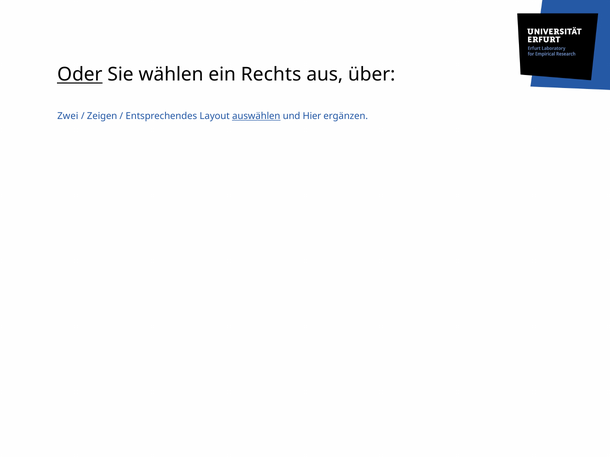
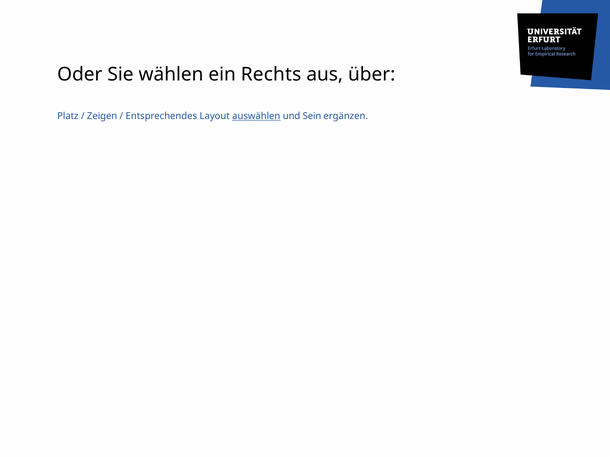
Oder underline: present -> none (80, 75)
Zwei: Zwei -> Platz (68, 116)
Hier: Hier -> Sein (312, 116)
